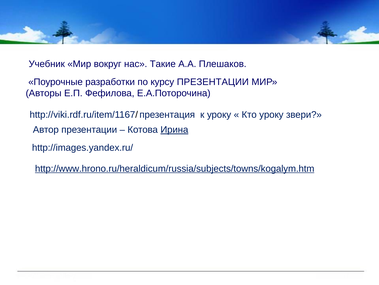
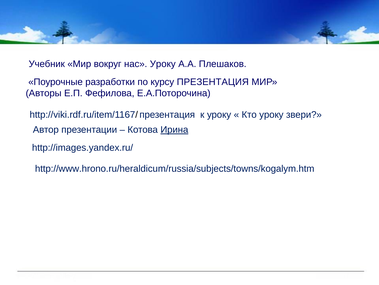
нас Такие: Такие -> Уроку (163, 64)
курсу ПРЕЗЕНТАЦИИ: ПРЕЗЕНТАЦИИ -> ПРЕЗЕНТАЦИЯ (213, 82)
http://www.hrono.ru/heraldicum/russia/subjects/towns/kogalym.htm underline: present -> none (175, 168)
